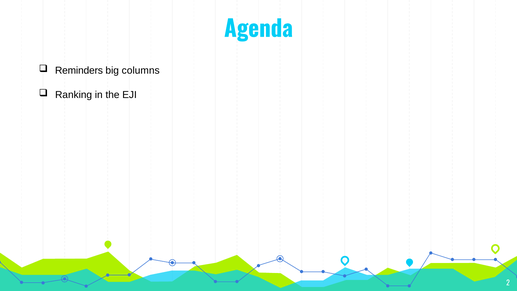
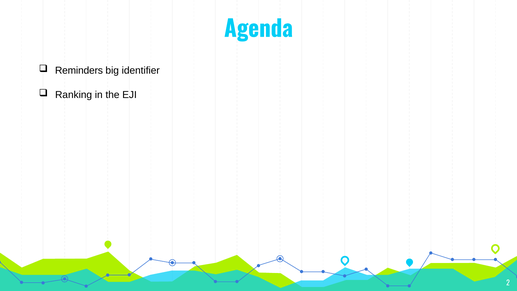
columns: columns -> identifier (141, 71)
